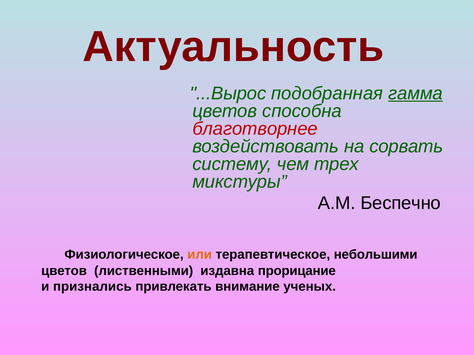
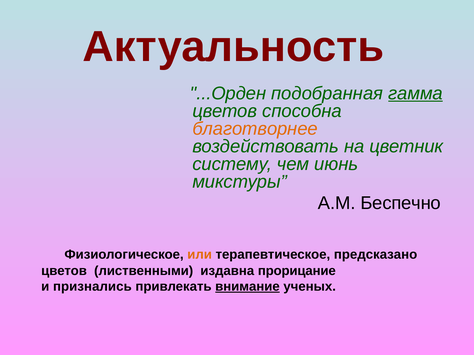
...Вырос: ...Вырос -> ...Орден (228, 93)
благотворнее colour: red -> orange (255, 129)
сорвать: сорвать -> цветник (406, 147)
трех: трех -> июнь (336, 164)
небольшими: небольшими -> предсказано (376, 255)
внимание underline: none -> present (247, 287)
